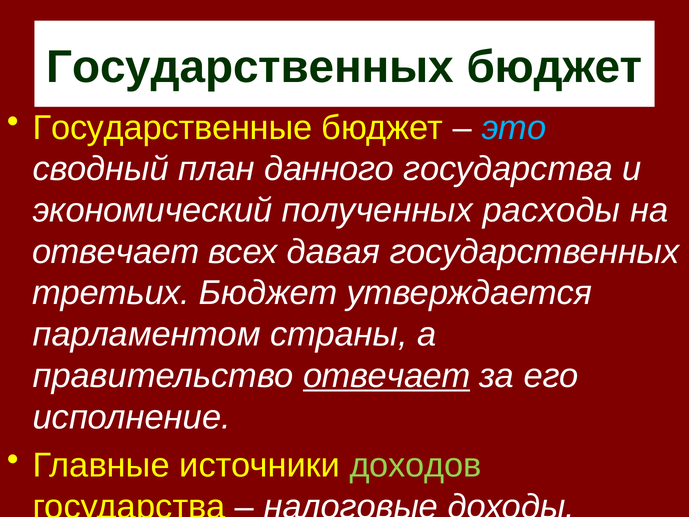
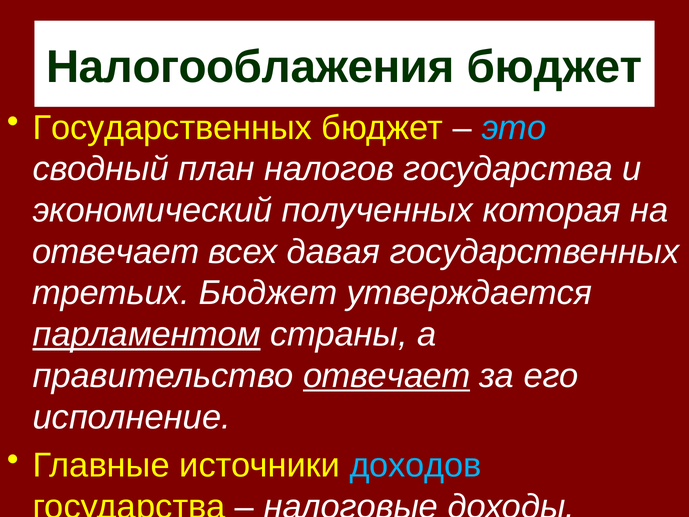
Государственных: Государственных -> Налогооблажения (250, 67)
Государственные: Государственные -> Государственных (172, 128)
данного: данного -> налогов (329, 169)
расходы: расходы -> которая (552, 210)
парламентом underline: none -> present (147, 334)
доходов colour: light green -> light blue (416, 465)
